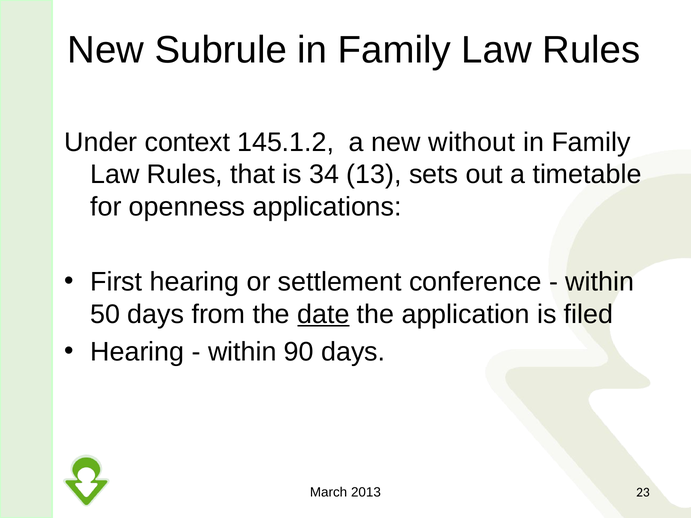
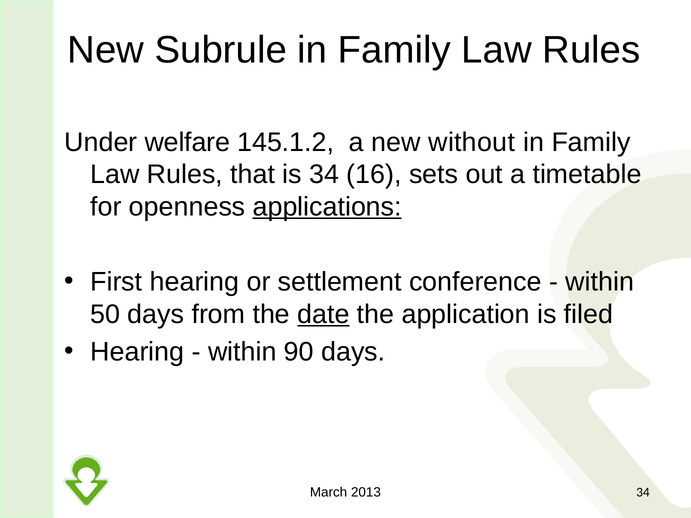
context: context -> welfare (187, 142)
13: 13 -> 16 (374, 175)
applications underline: none -> present (327, 207)
2013 23: 23 -> 34 (643, 493)
